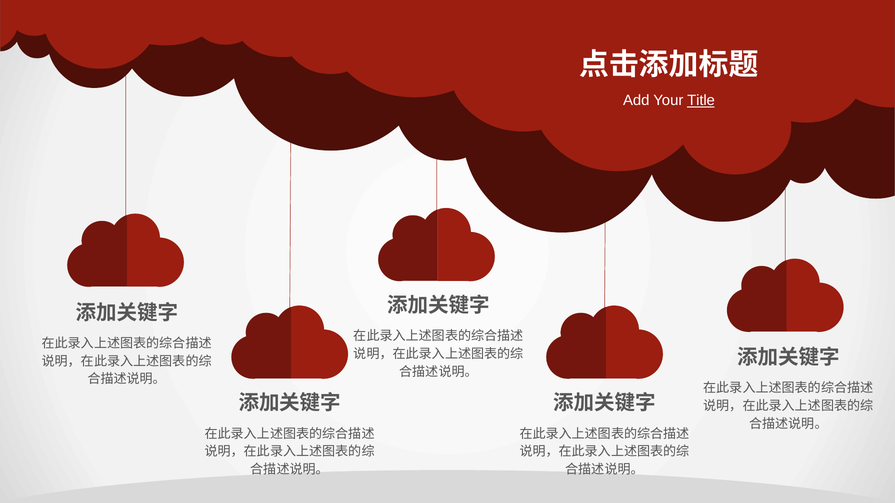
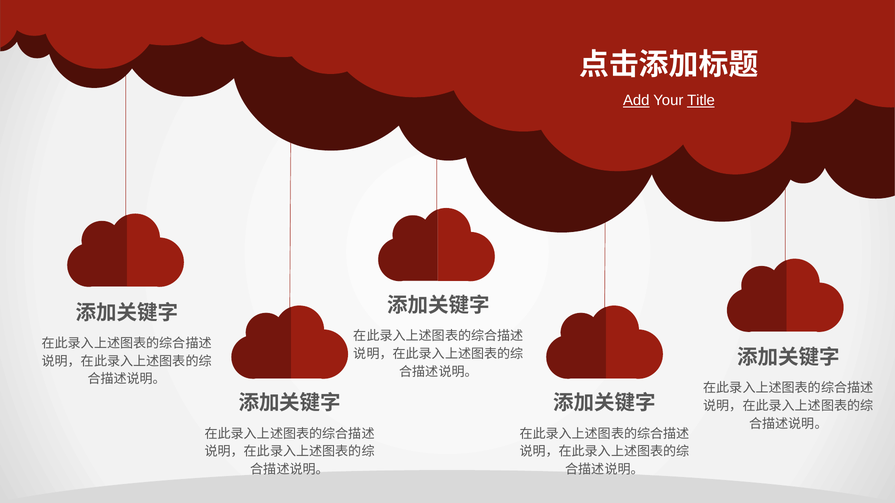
Add underline: none -> present (636, 100)
